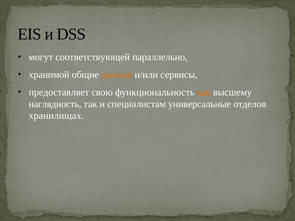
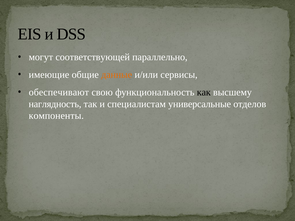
хранимой: хранимой -> имеющие (49, 75)
предоставляет: предоставляет -> обеспечивают (59, 92)
как colour: orange -> black (204, 92)
хранилищах: хранилищах -> компоненты (56, 116)
